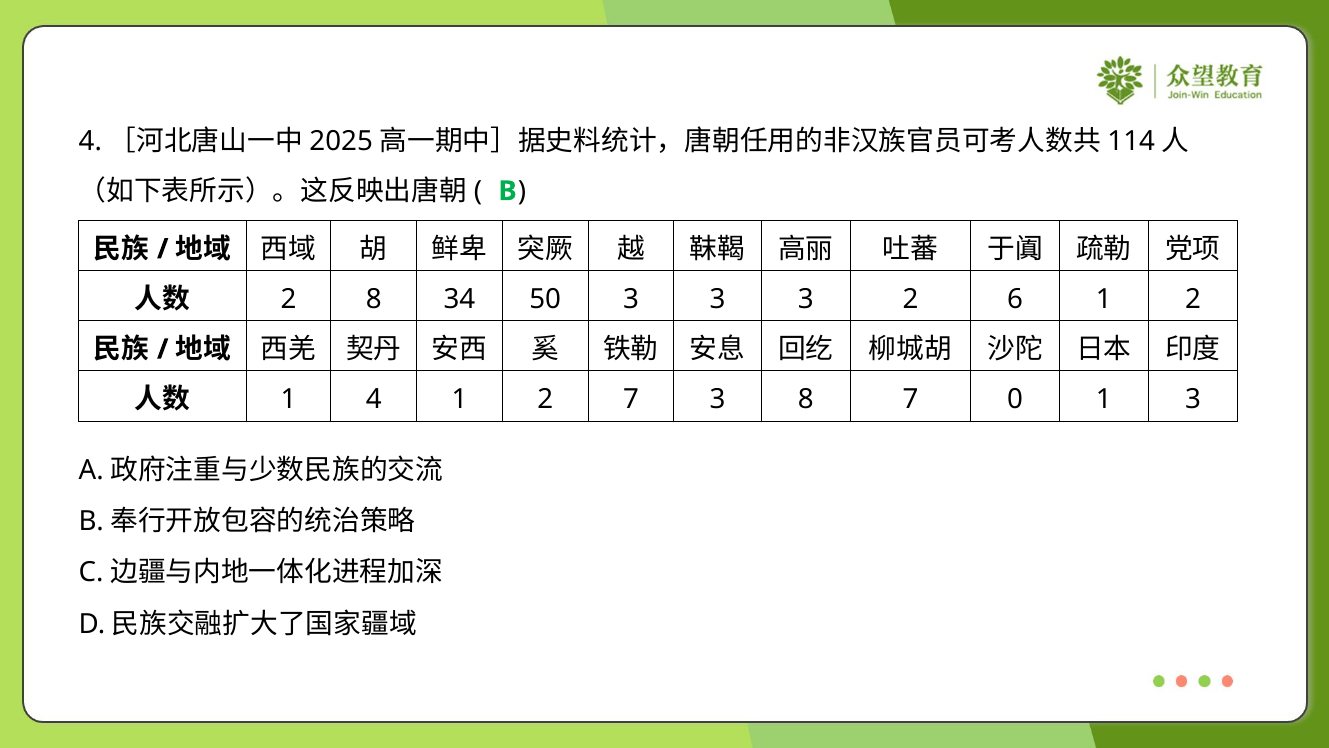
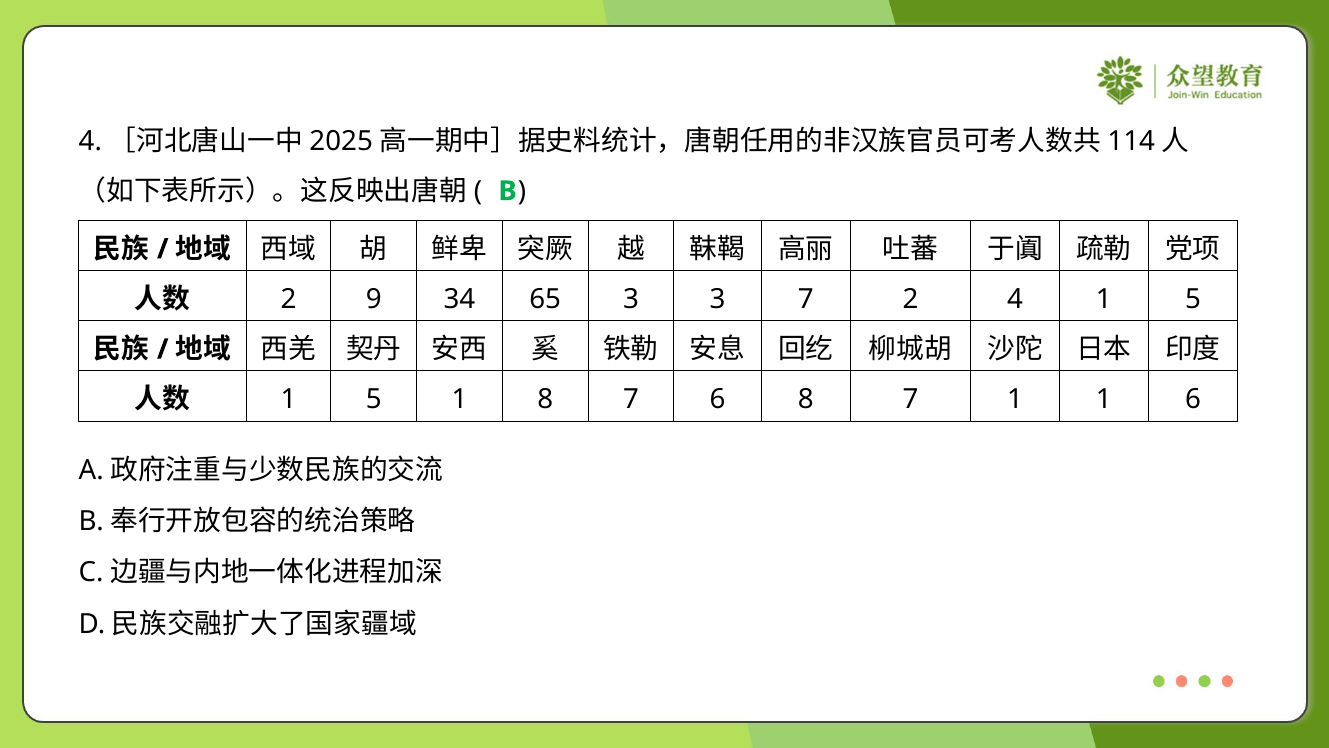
2 8: 8 -> 9 (374, 299)
50: 50 -> 65 (545, 299)
3 3 3: 3 -> 7 (806, 299)
2 6: 6 -> 4 (1015, 299)
2: 2 -> 5 (1193, 299)
4: 4 -> 5 (374, 399)
2: 2 -> 8 (545, 399)
7 3: 3 -> 6 (718, 399)
7 0: 0 -> 1 (1015, 399)
1 3: 3 -> 6 (1193, 399)
